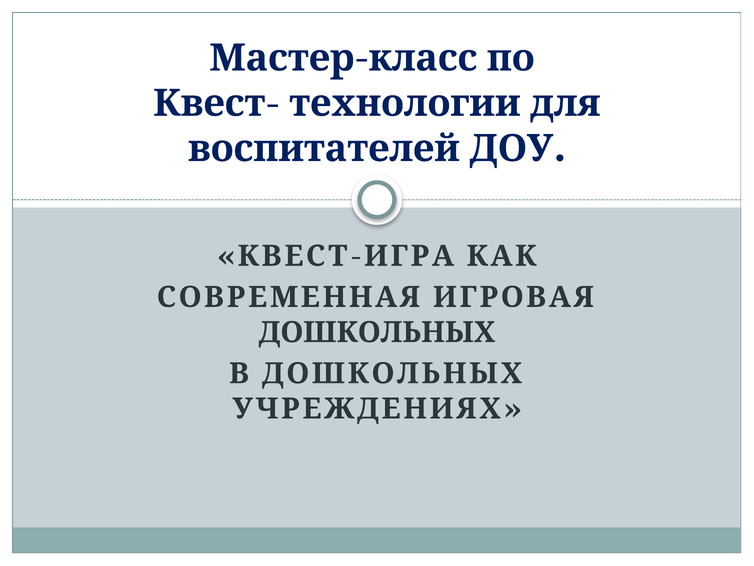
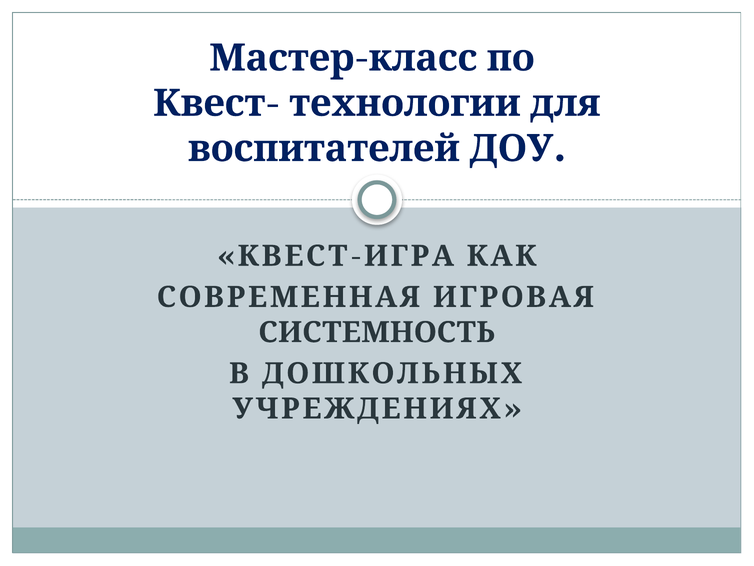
ДОШКОЛЬНЫХ: ДОШКОЛЬНЫХ -> СИСТЕМНОСТЬ (377, 332)
